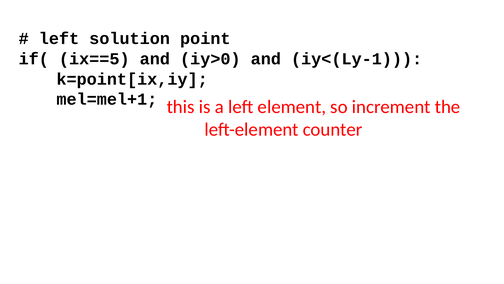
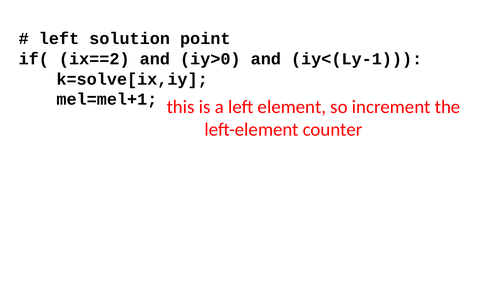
ix==5: ix==5 -> ix==2 (94, 59)
k=point[ix,iy: k=point[ix,iy -> k=solve[ix,iy (132, 79)
